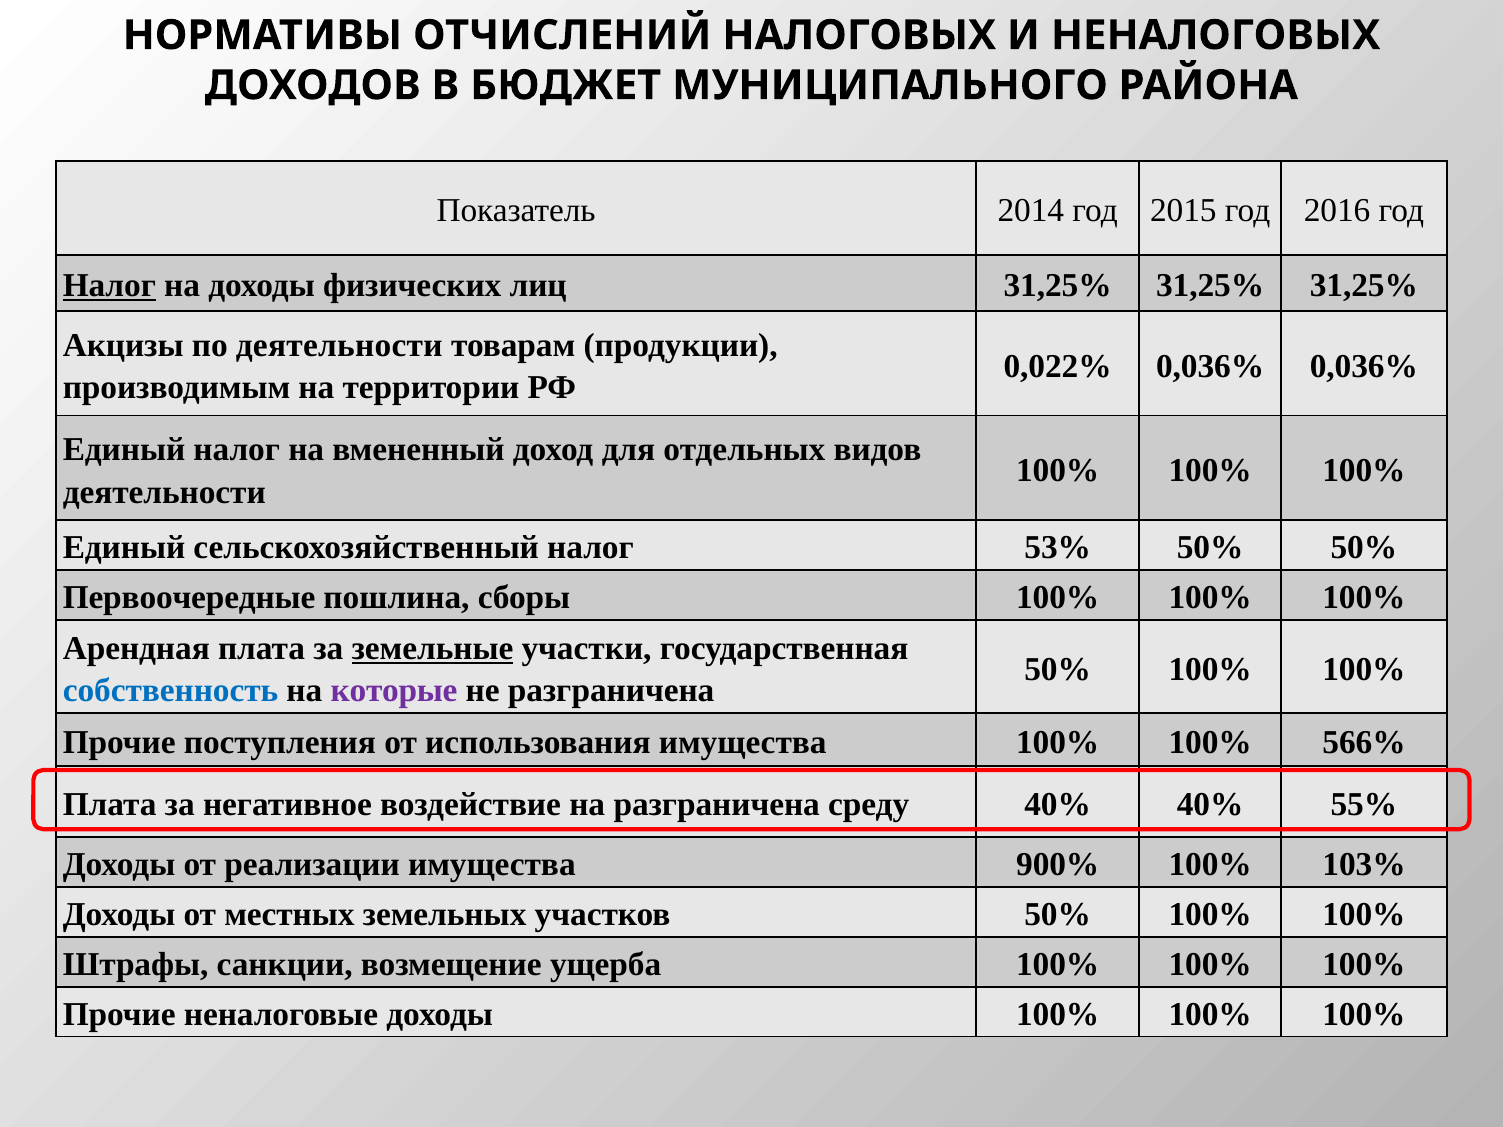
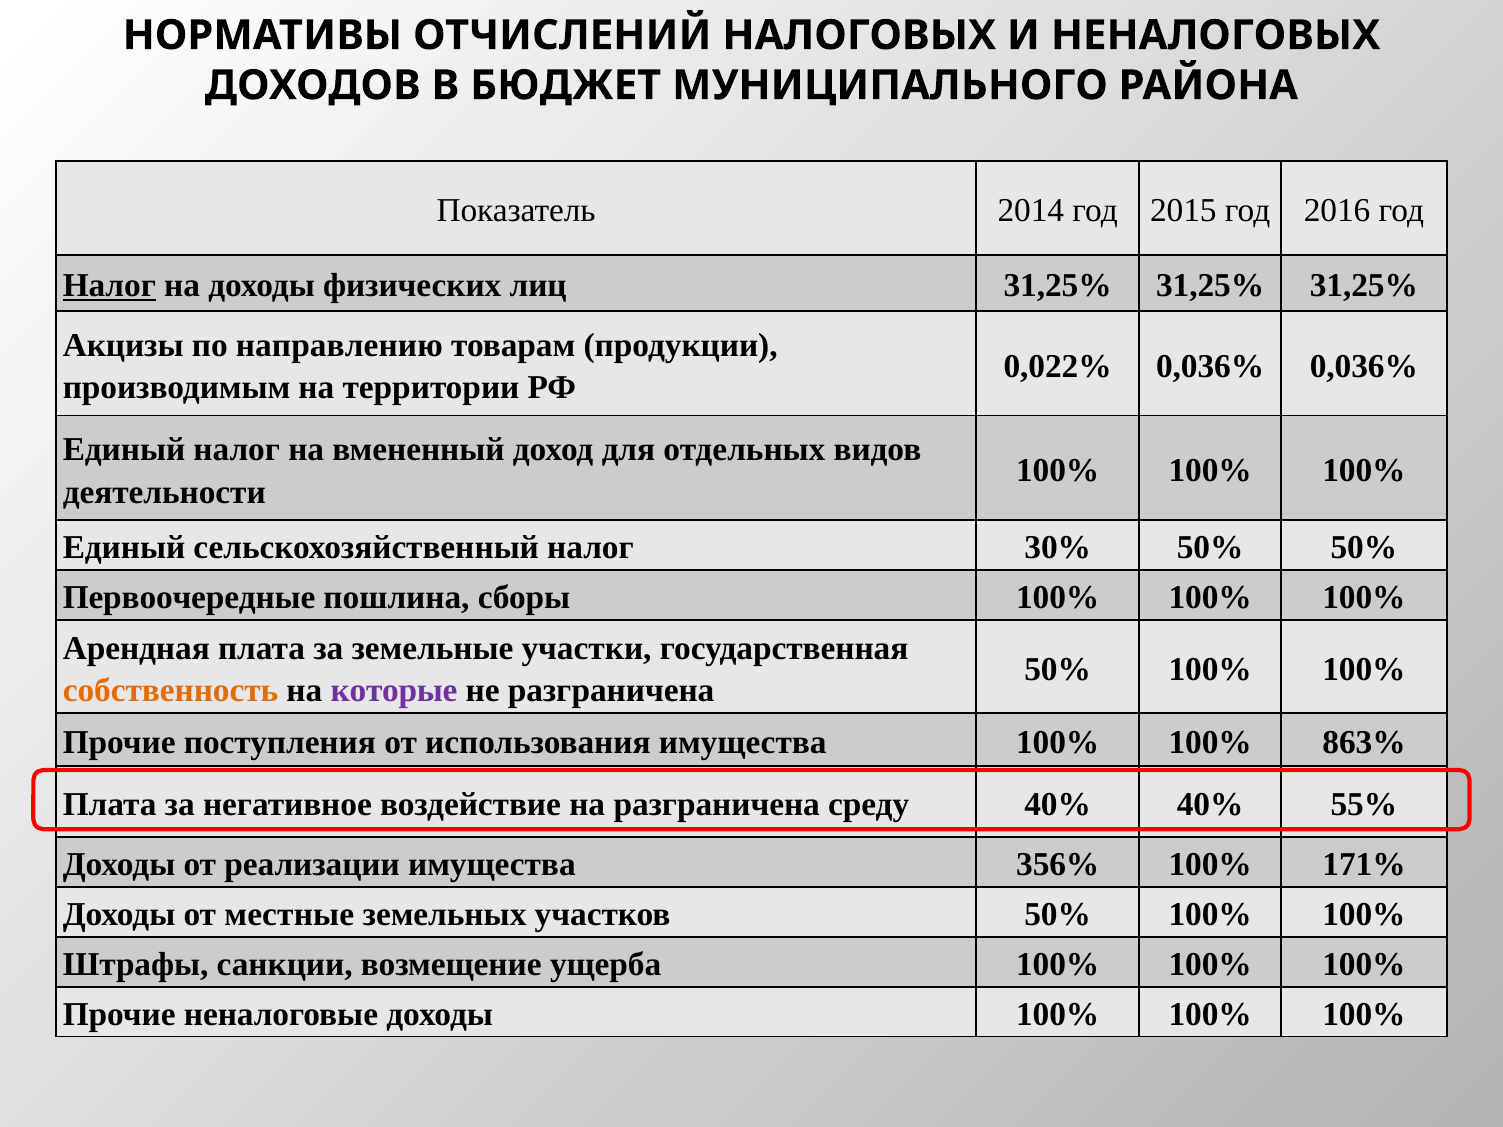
по деятельности: деятельности -> направлению (339, 345)
53%: 53% -> 30% (1058, 548)
земельные underline: present -> none (433, 648)
собственность colour: blue -> orange (171, 691)
566%: 566% -> 863% (1364, 743)
900%: 900% -> 356% (1058, 865)
103%: 103% -> 171% (1364, 865)
местных: местных -> местные (289, 915)
